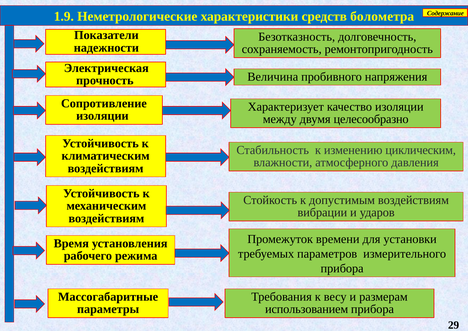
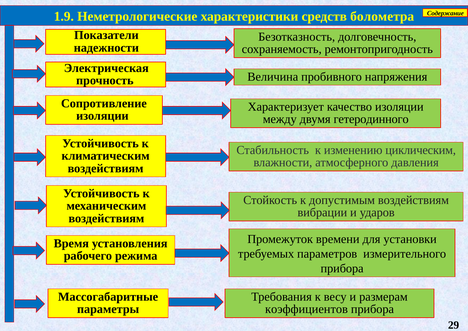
целесообразно: целесообразно -> гетеродинного (371, 119)
использованием: использованием -> коэффициентов (307, 309)
